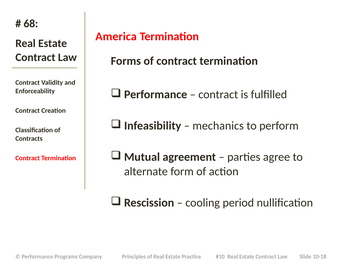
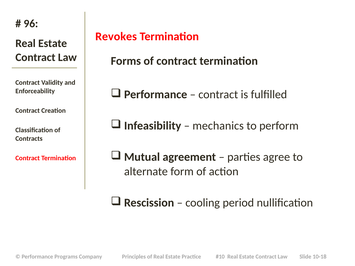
68: 68 -> 96 (31, 24)
America: America -> Revokes (116, 36)
